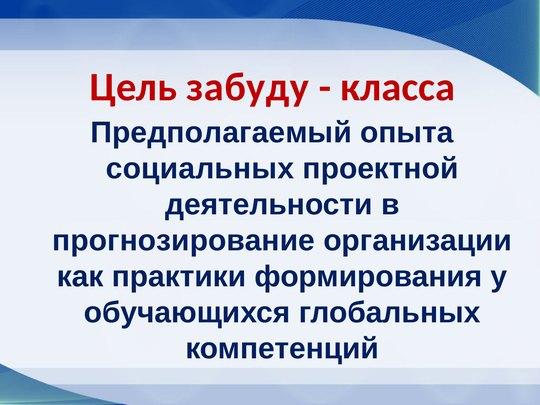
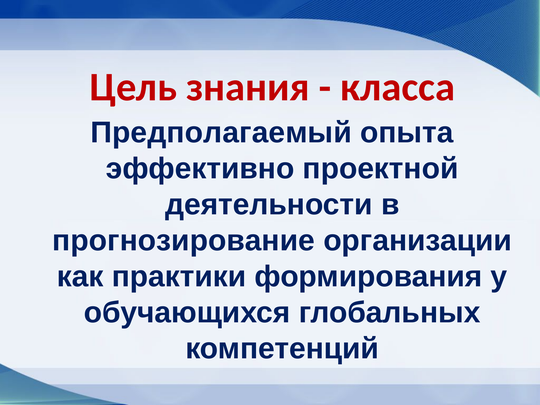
забуду: забуду -> знания (248, 87)
социальных: социальных -> эффективно (200, 168)
